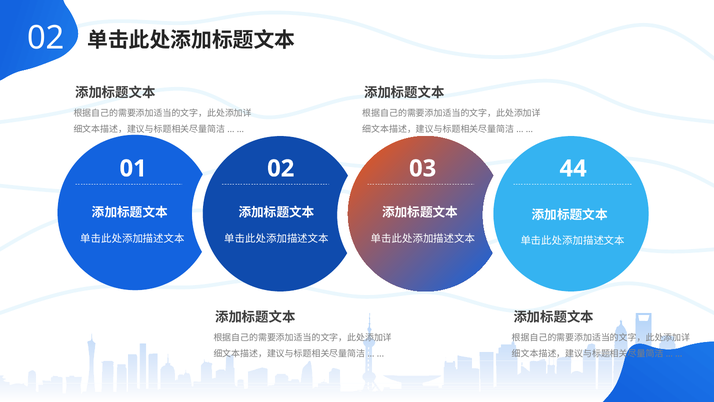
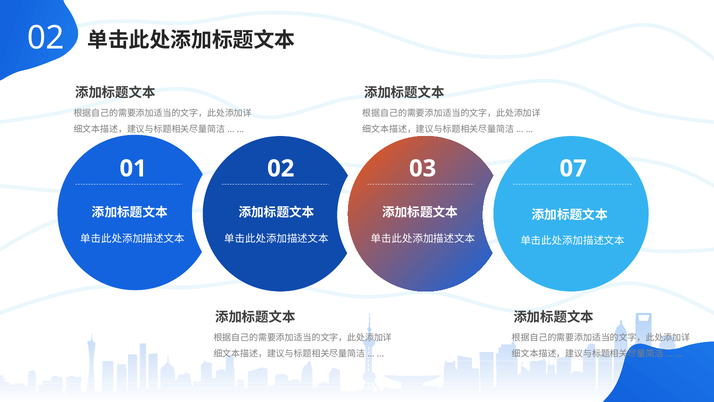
44: 44 -> 07 (573, 168)
